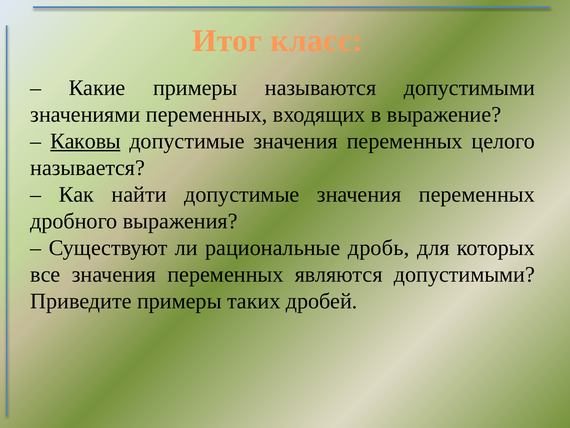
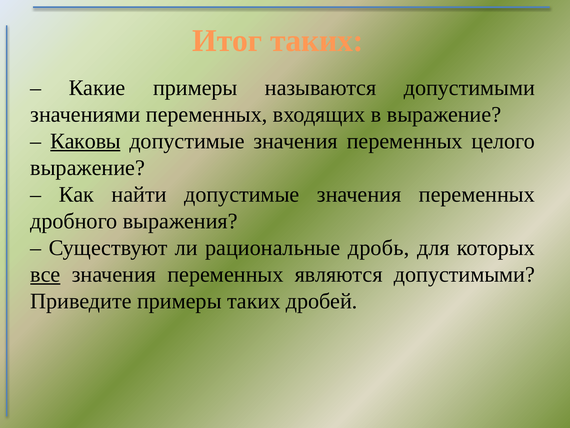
Итог класс: класс -> таких (317, 41)
называется: называется -> выражение (88, 168)
все underline: none -> present (45, 274)
